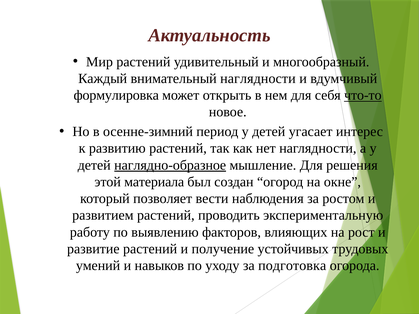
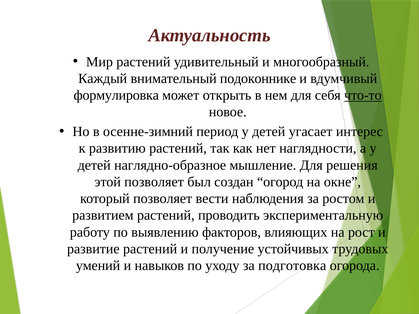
внимательный наглядности: наглядности -> подоконнике (258, 79)
наглядно-образное underline: present -> none (170, 165)
этой материала: материала -> позволяет (154, 182)
